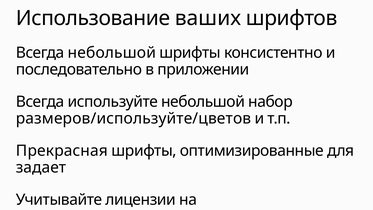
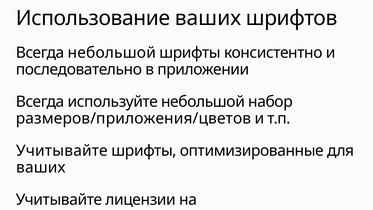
размеров/используйте/цветов: размеров/используйте/цветов -> размеров/приложения/цветов (134, 118)
Прекрасная: Прекрасная -> Учитывайте (62, 151)
задает: задает -> ваших (41, 167)
